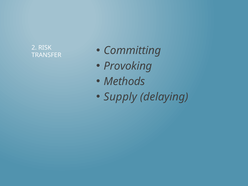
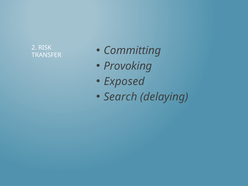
Methods: Methods -> Exposed (124, 81)
Supply: Supply -> Search (120, 97)
